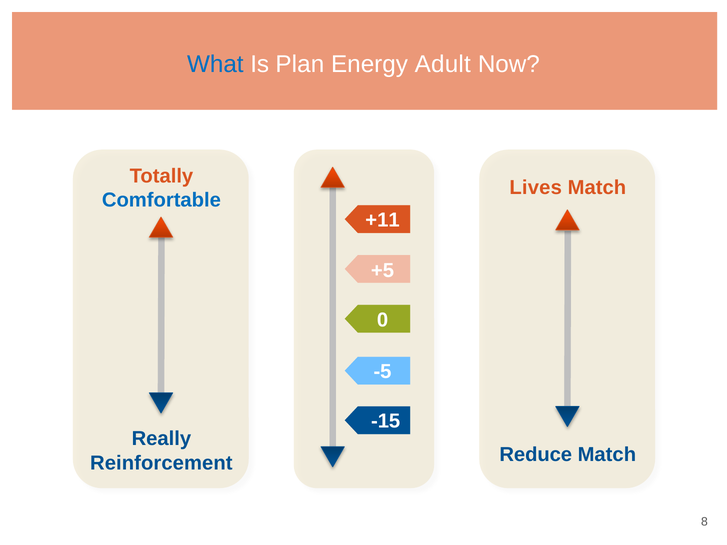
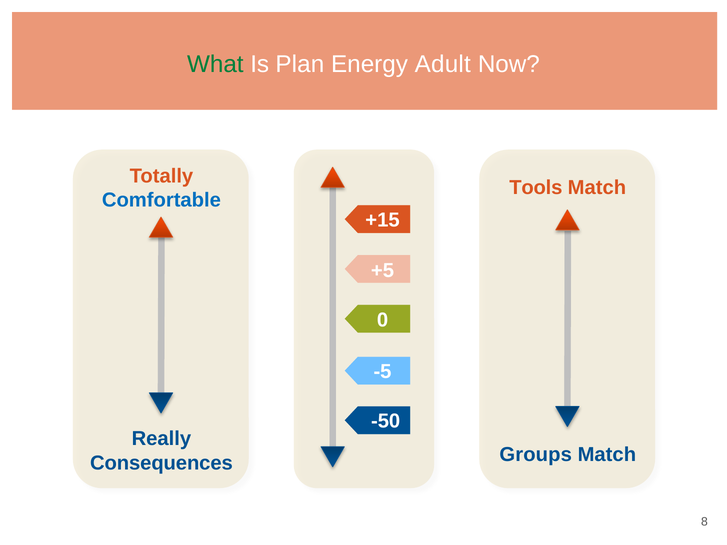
What colour: blue -> green (215, 64)
Lives: Lives -> Tools (536, 188)
+11: +11 -> +15 (382, 220)
-15: -15 -> -50 (386, 421)
Reduce: Reduce -> Groups (536, 455)
Reinforcement: Reinforcement -> Consequences (161, 463)
